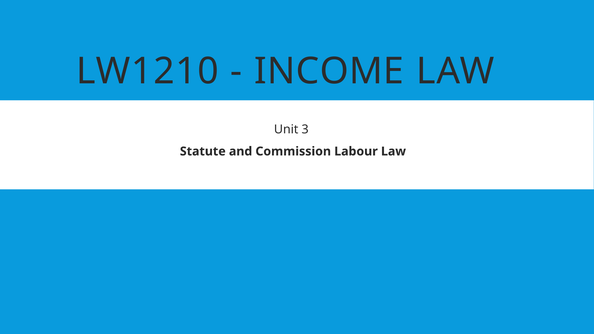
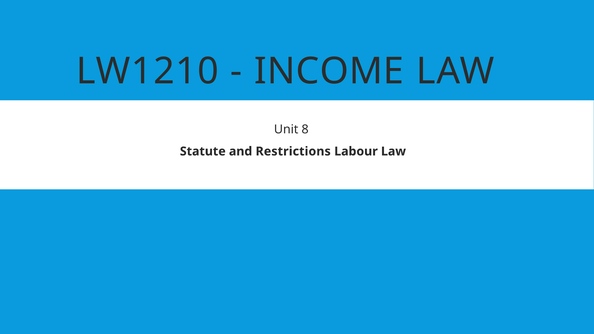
3: 3 -> 8 (305, 129)
Commission: Commission -> Restrictions (293, 151)
